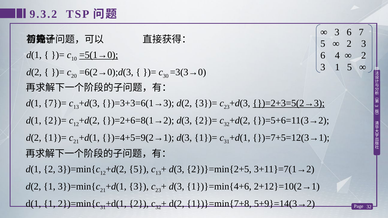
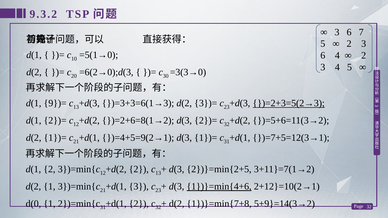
=5(1→0 underline: present -> none (99, 55)
3 1: 1 -> 4 (337, 67)
7})=: 7})= -> 9})= (55, 103)
5: 5 -> 2 (139, 169)
1})}=min{4+6 underline: none -> present (219, 187)
d(1: d(1 -> d(0 (33, 204)
